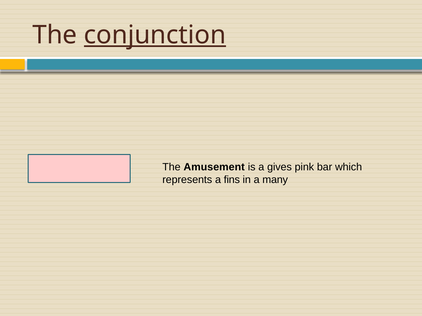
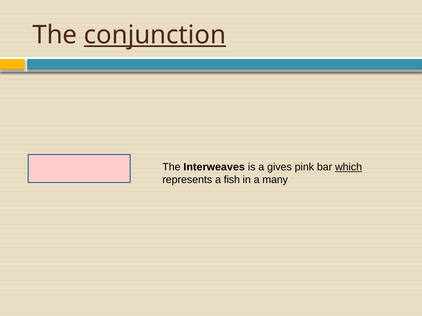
Amusement: Amusement -> Interweaves (214, 167)
which underline: none -> present (349, 167)
fins: fins -> fish (232, 180)
